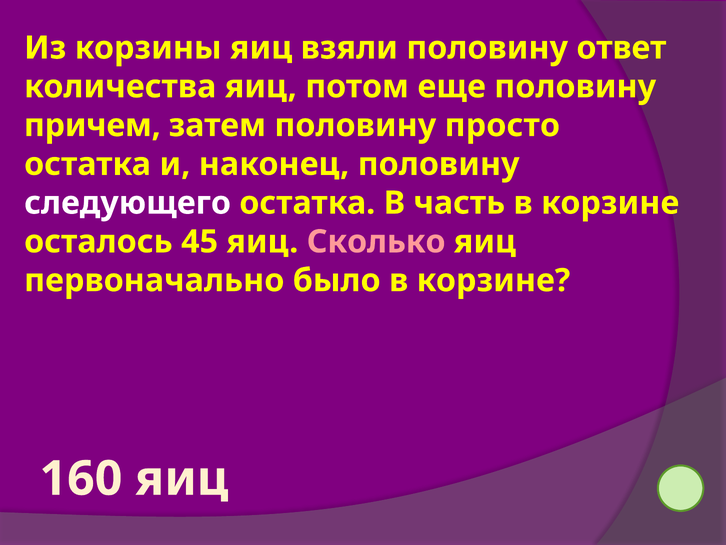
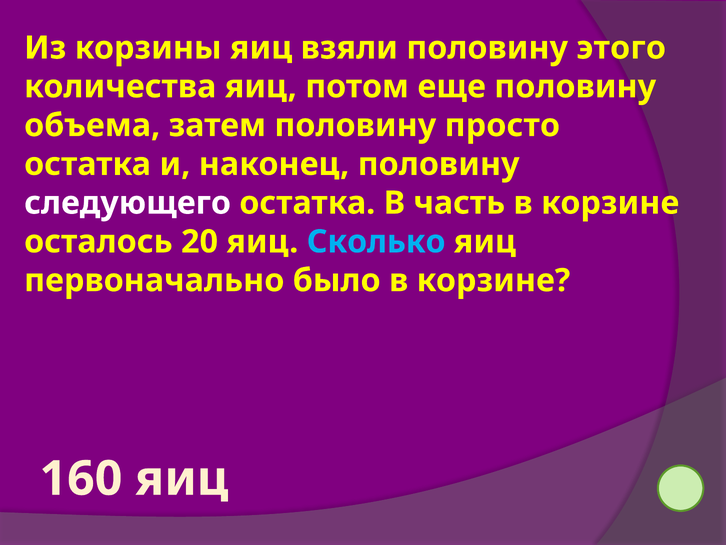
ответ: ответ -> этого (621, 48)
причем: причем -> объема (92, 125)
45: 45 -> 20 (200, 242)
Сколько colour: pink -> light blue (376, 242)
